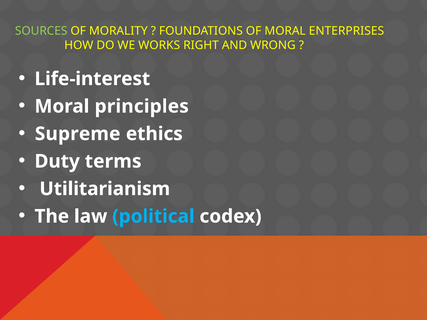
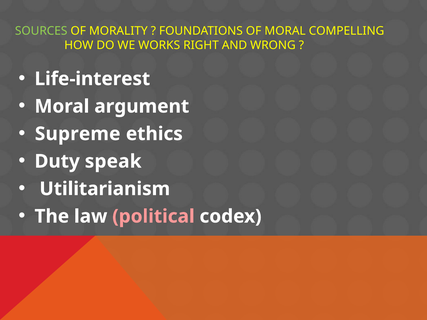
ENTERPRISES: ENTERPRISES -> COMPELLING (347, 31)
principles: principles -> argument (142, 106)
terms: terms -> speak (113, 161)
political colour: light blue -> pink (153, 216)
